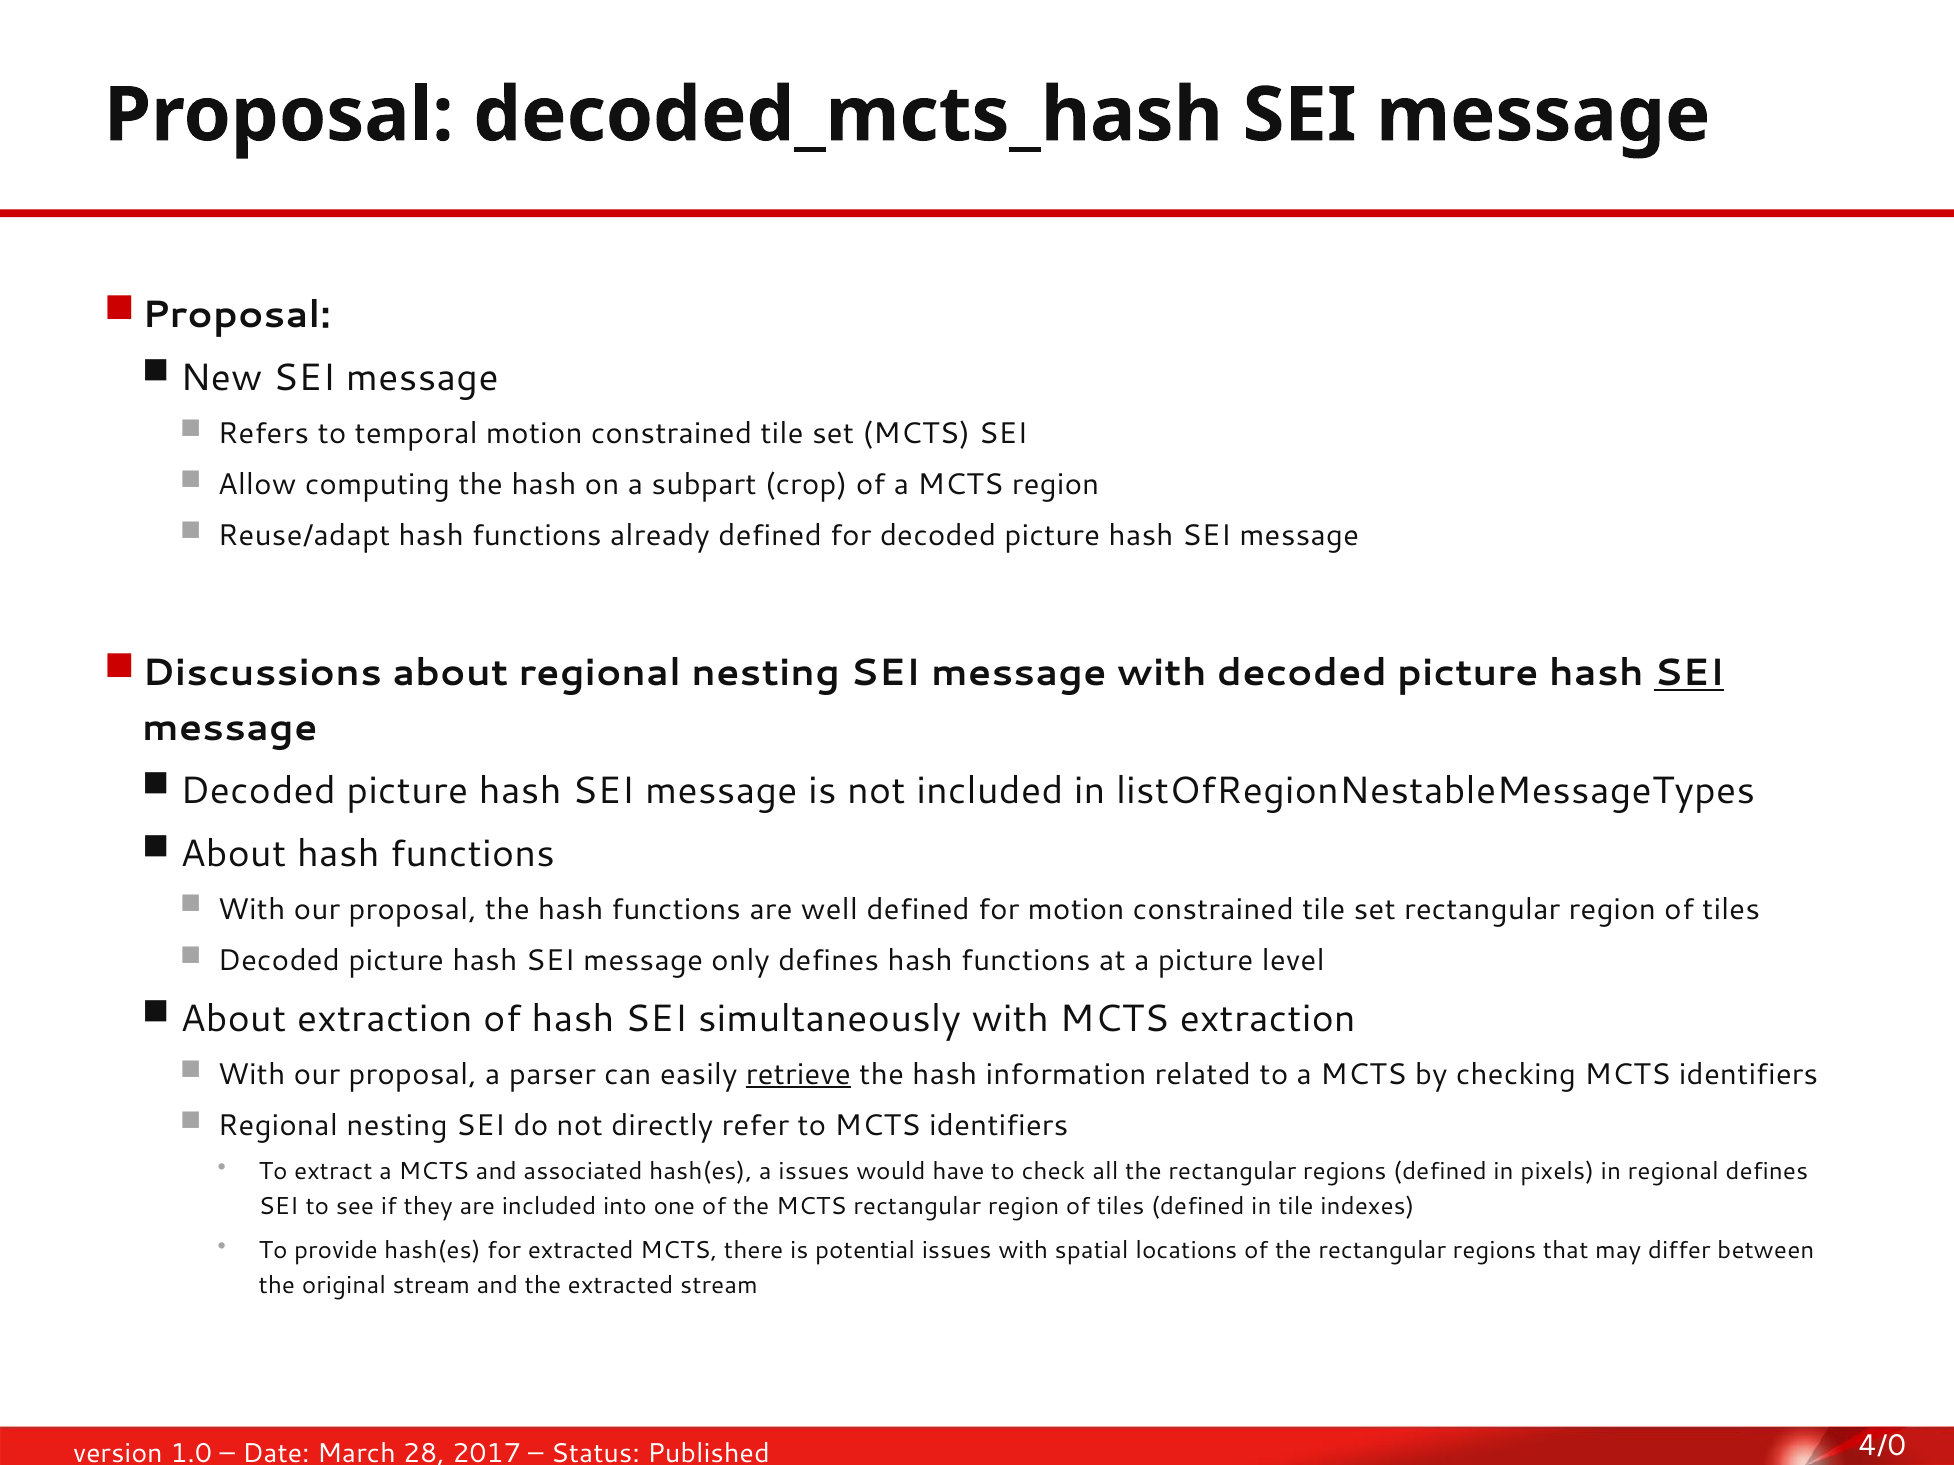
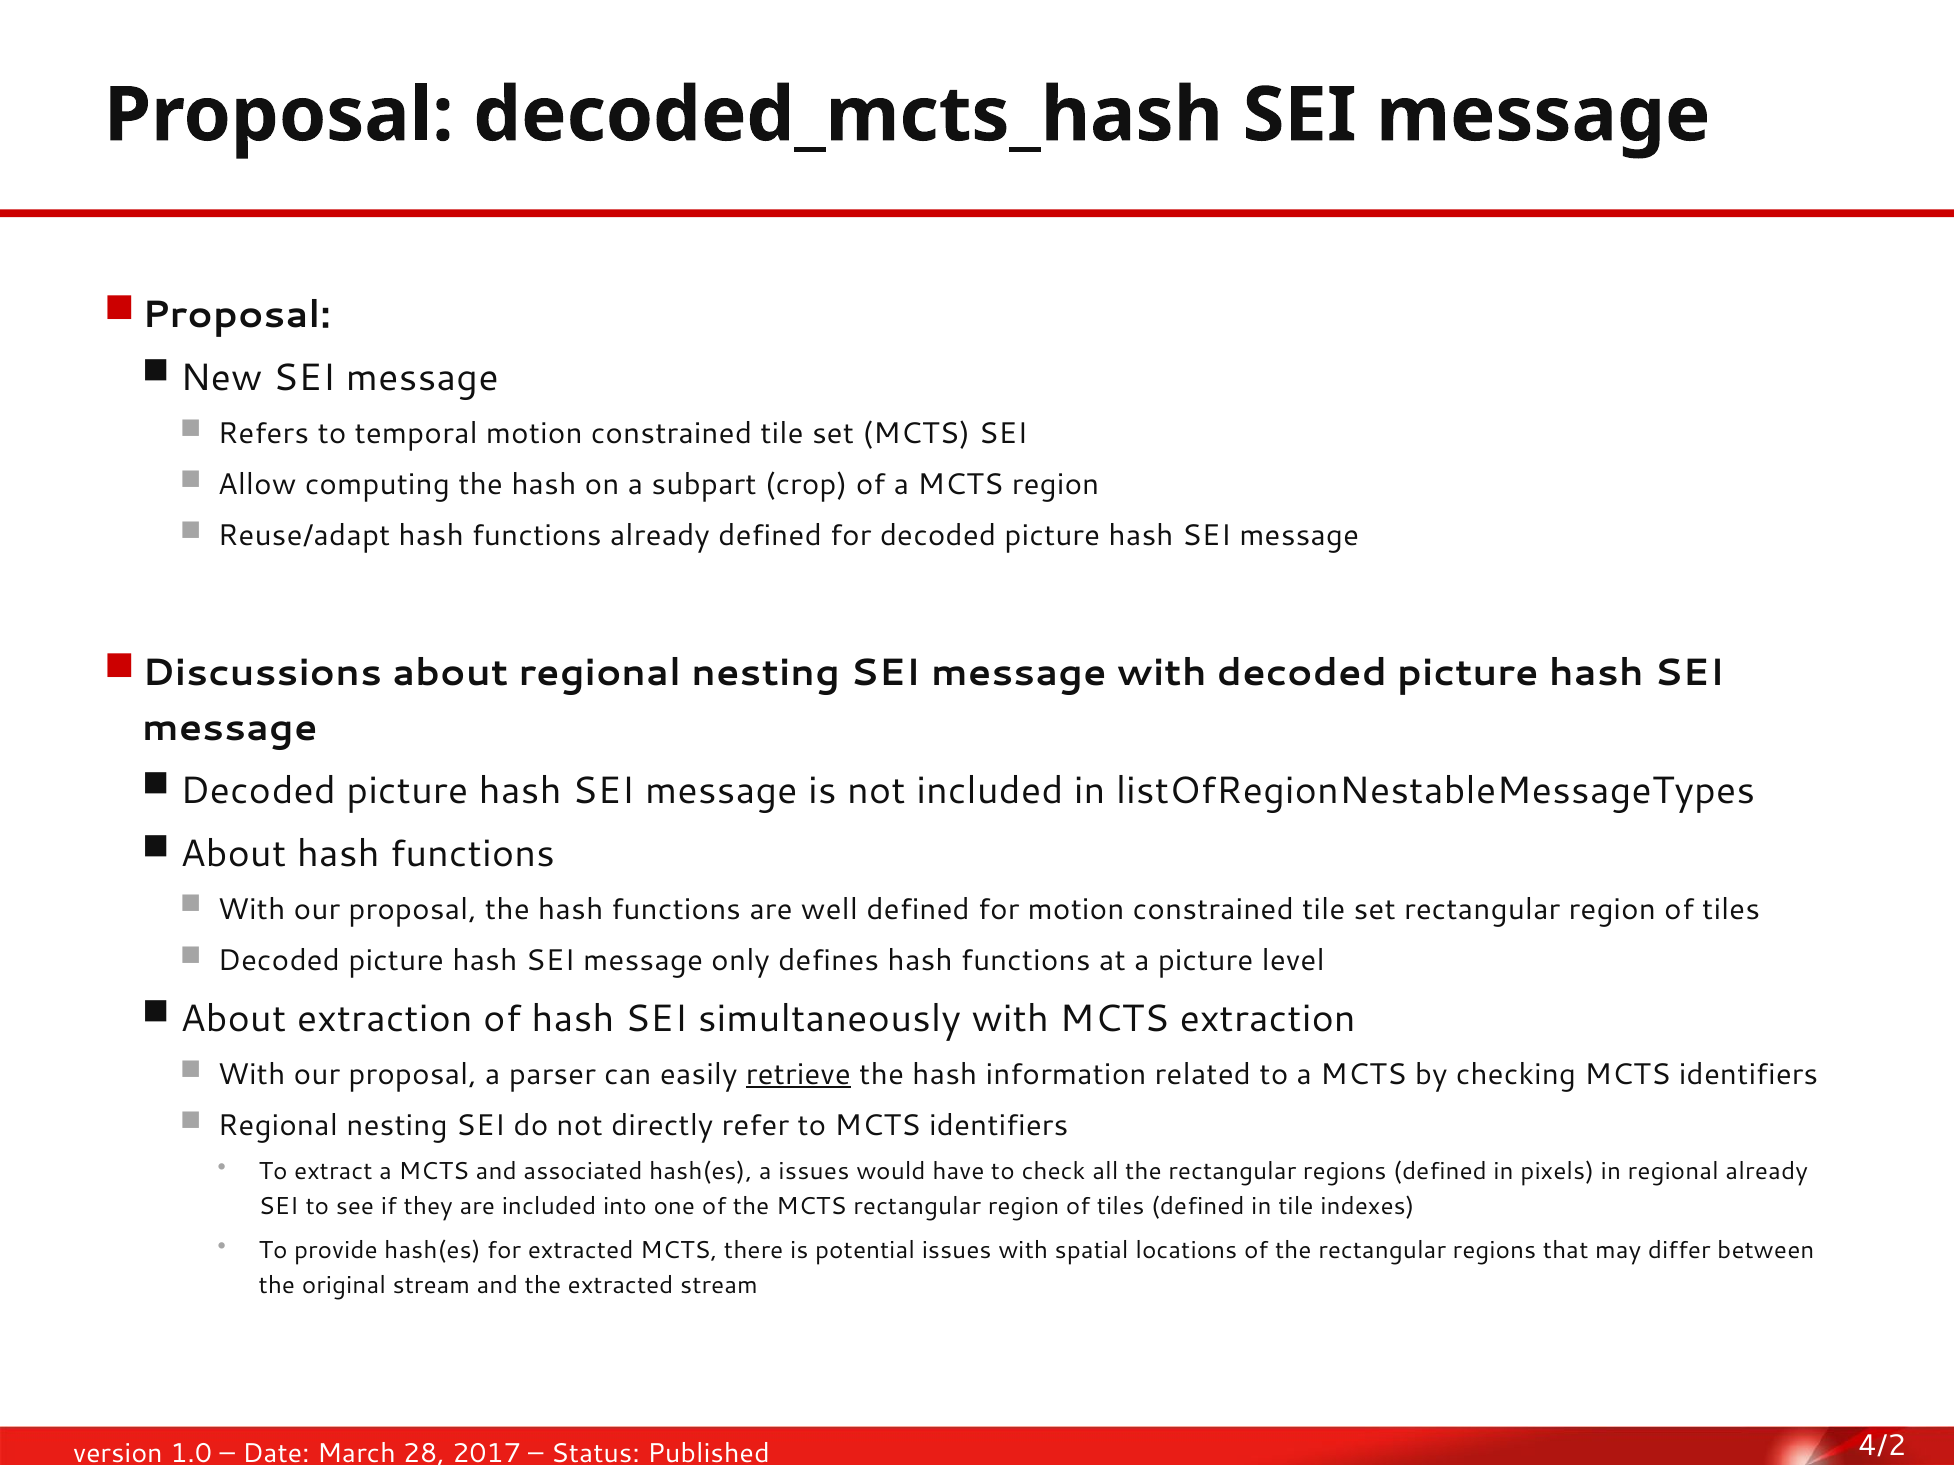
SEI underline: present -> none (1689, 674)
regional defines: defines -> already (1767, 1172)
4/0: 4/0 -> 4/2 (1882, 1446)
